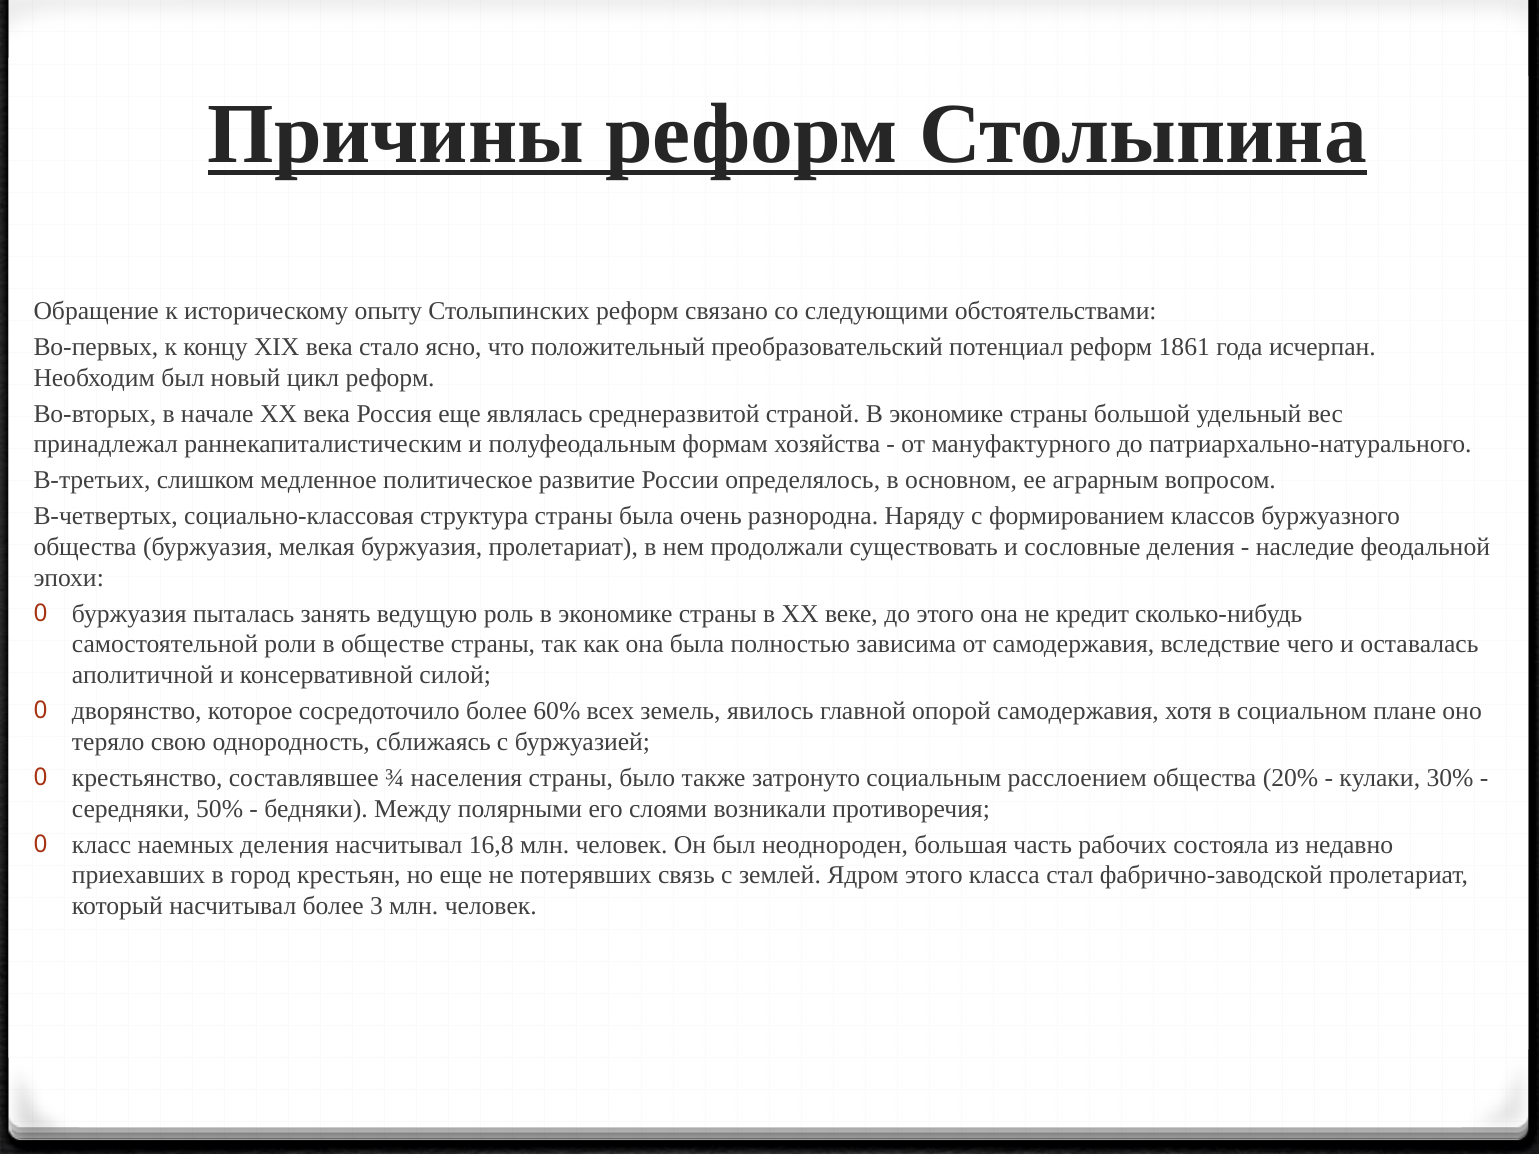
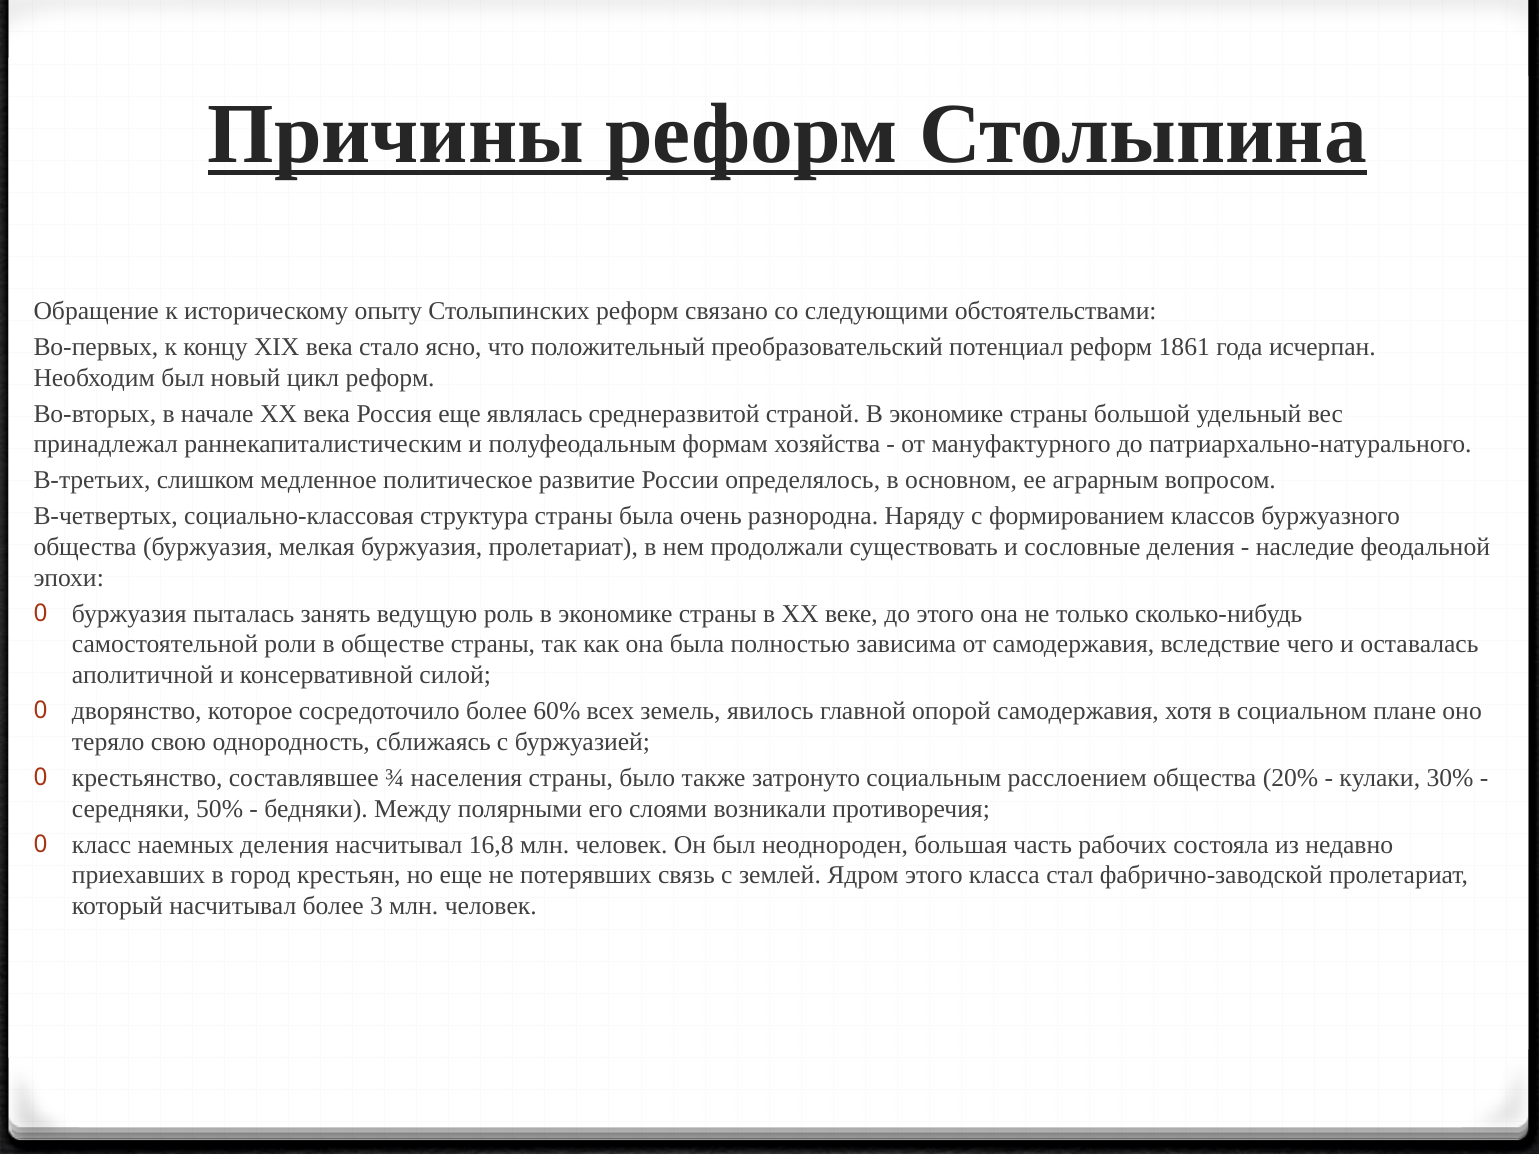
кредит: кредит -> только (1092, 614)
